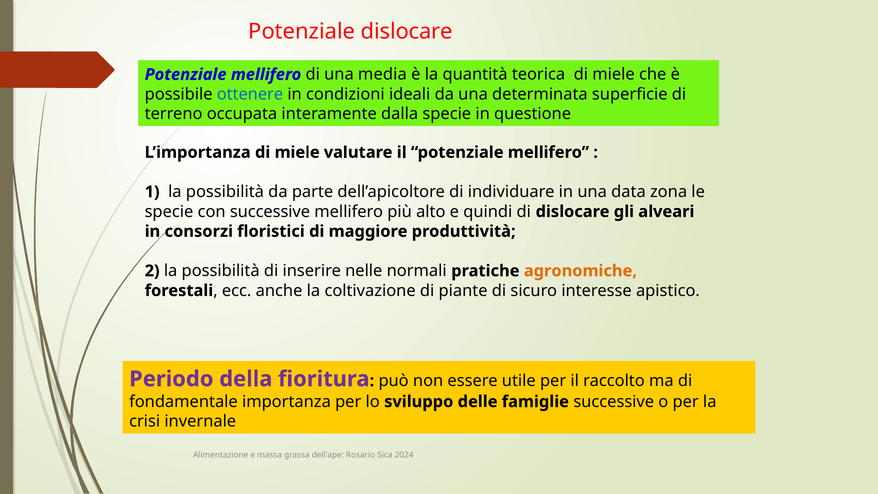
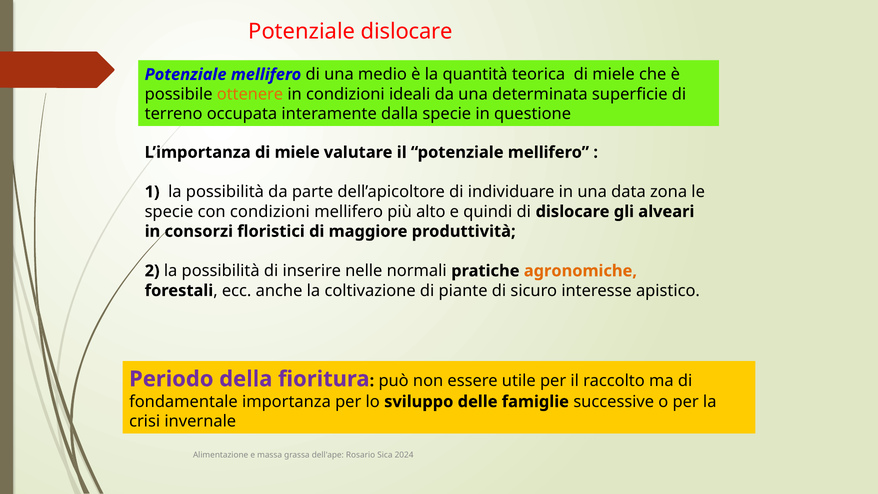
media: media -> medio (382, 74)
ottenere colour: blue -> orange (250, 94)
con successive: successive -> condizioni (270, 212)
